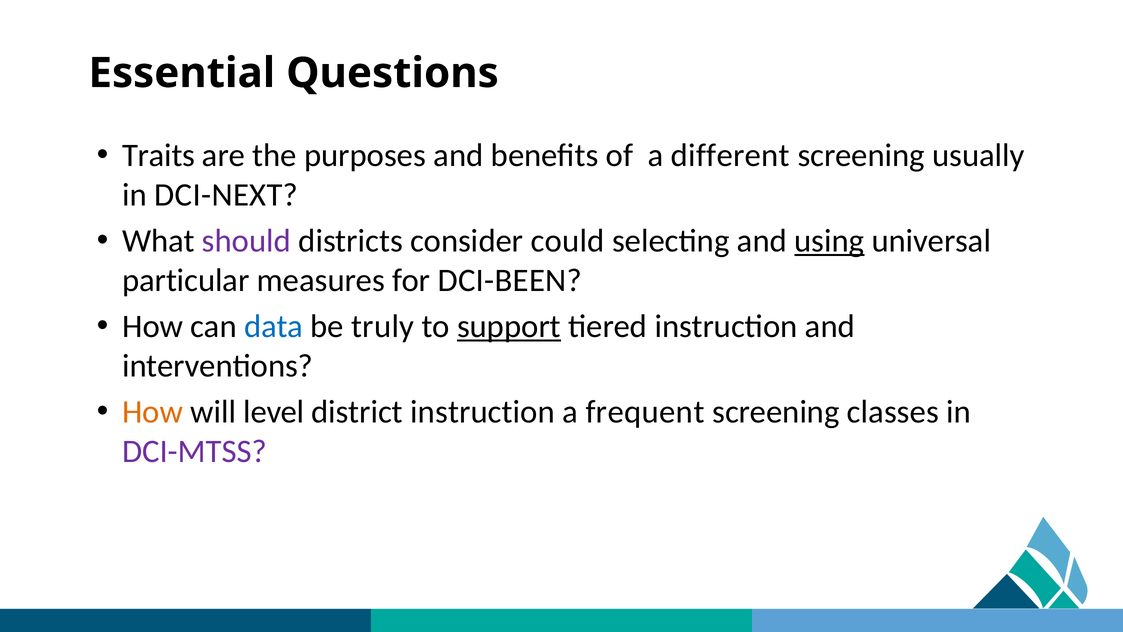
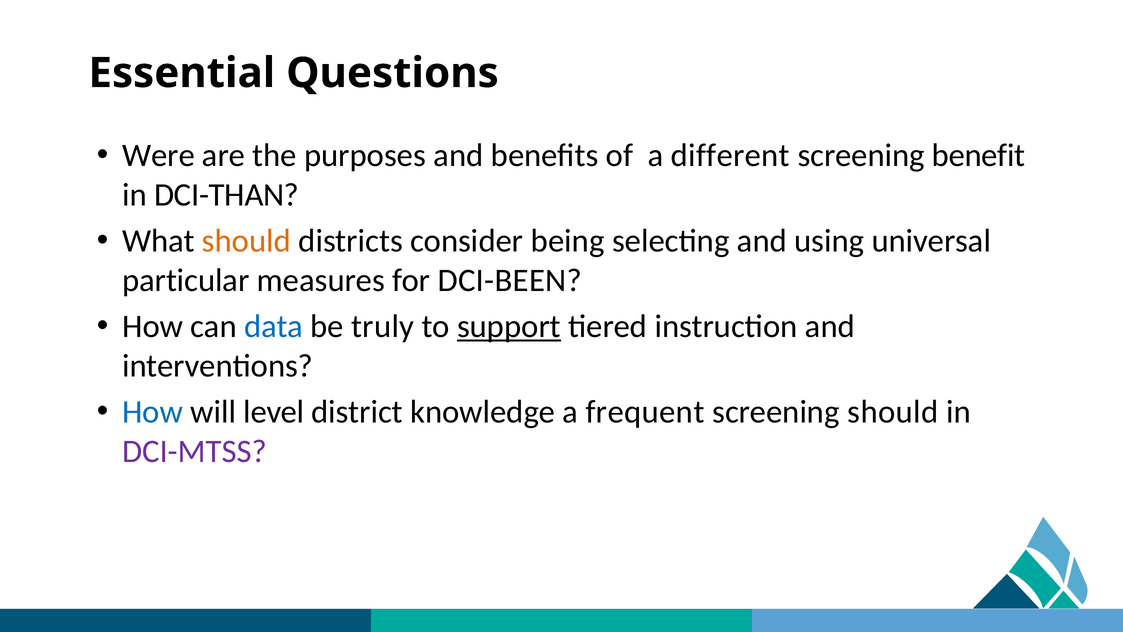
Traits: Traits -> Were (158, 155)
usually: usually -> benefit (978, 155)
DCI-NEXT: DCI-NEXT -> DCI-THAN (227, 195)
should colour: purple -> orange (247, 241)
could: could -> being (568, 241)
using underline: present -> none (829, 241)
How colour: orange -> blue (153, 412)
district instruction: instruction -> knowledge (483, 412)
screening classes: classes -> should (893, 412)
